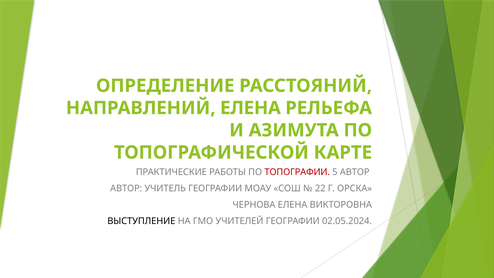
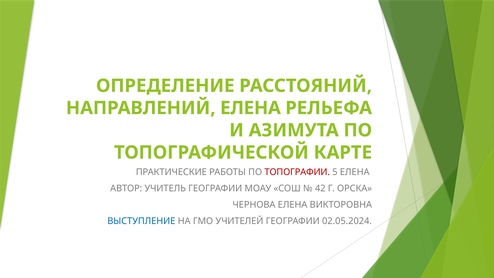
5 АВТОР: АВТОР -> ЕЛЕНА (355, 172)
22: 22 -> 42 (320, 188)
ВЫСТУПЛЕНИЕ colour: black -> blue (141, 221)
